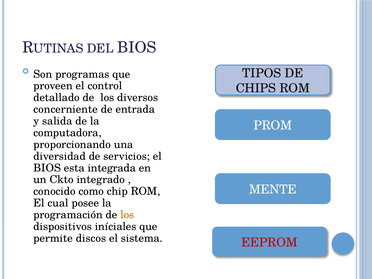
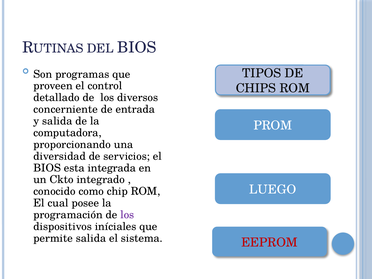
MENTE: MENTE -> LUEGO (273, 190)
los colour: orange -> purple (127, 215)
permite discos: discos -> salida (91, 238)
